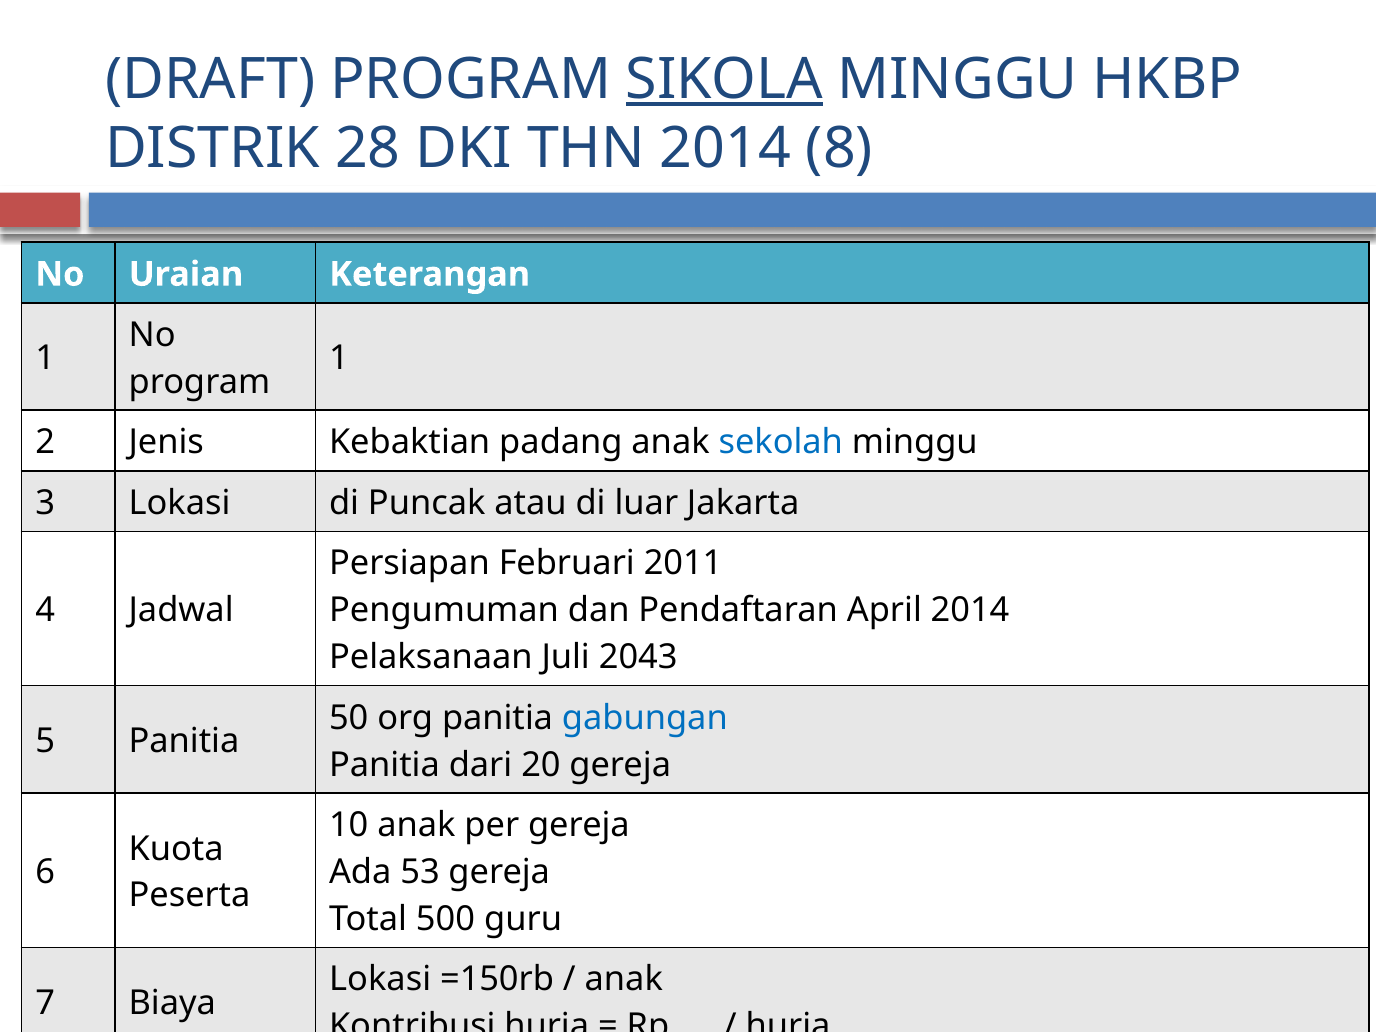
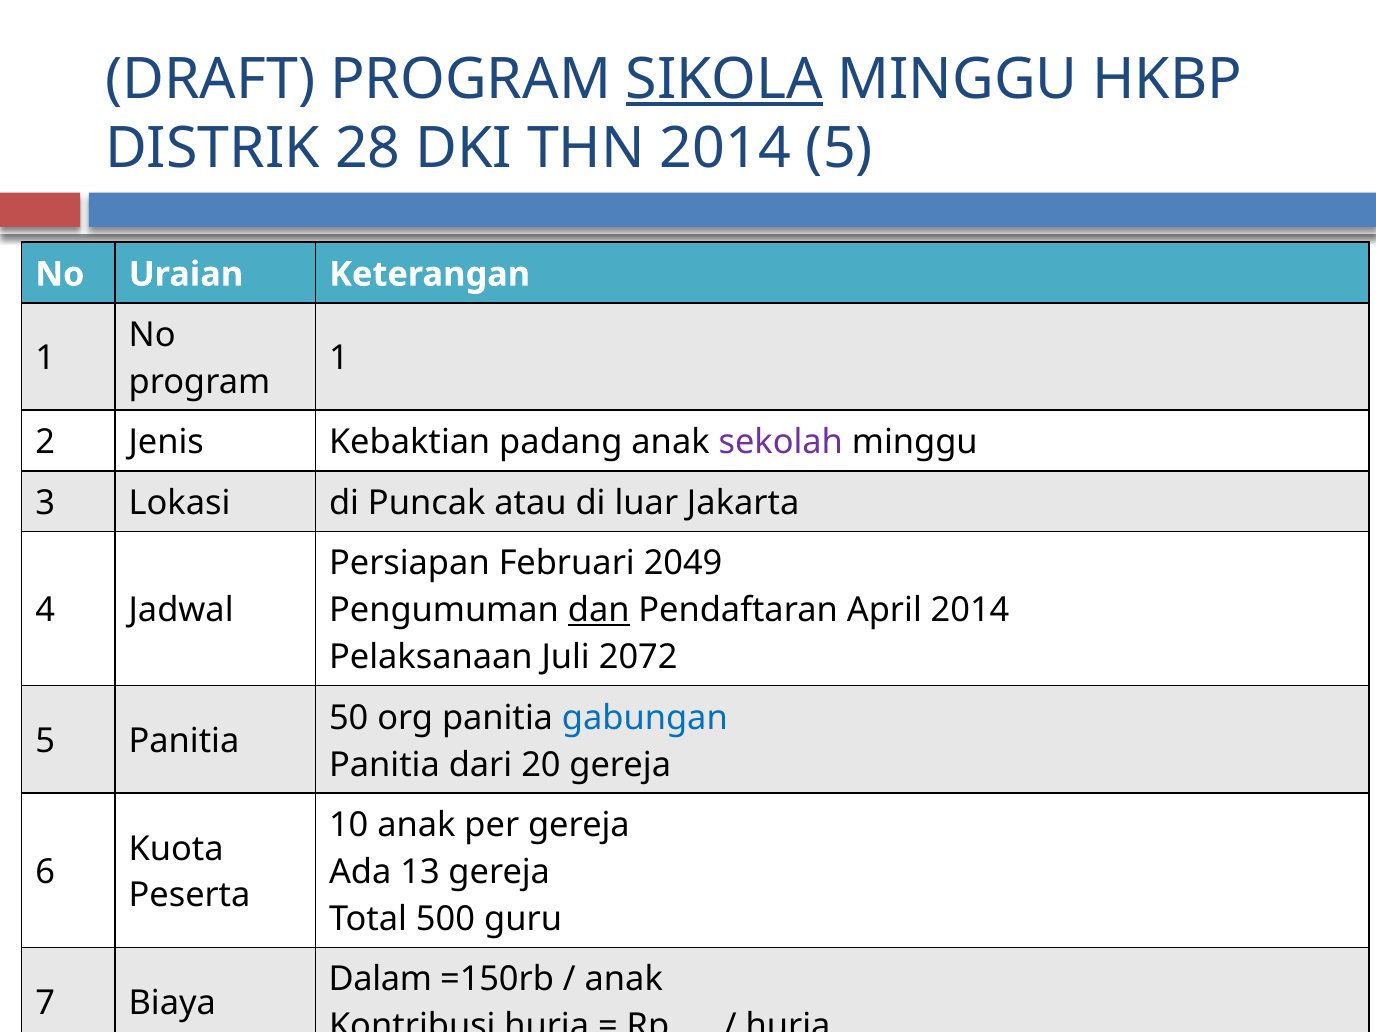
2014 8: 8 -> 5 (839, 148)
sekolah colour: blue -> purple (781, 442)
2011: 2011 -> 2049 (683, 564)
dan underline: none -> present (599, 610)
2043: 2043 -> 2072 (638, 657)
53: 53 -> 13 (420, 872)
Lokasi: Lokasi -> Dalam (380, 980)
